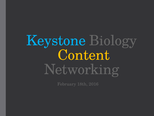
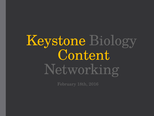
Keystone colour: light blue -> yellow (56, 40)
